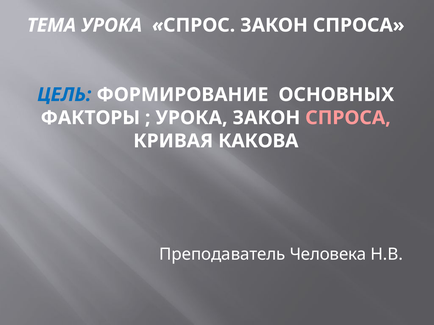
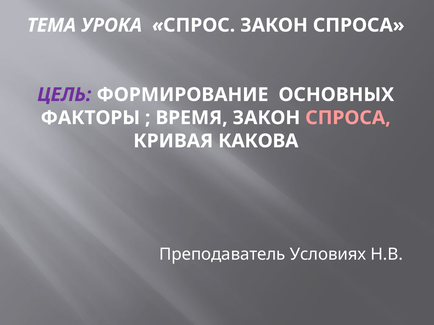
ЦЕЛЬ colour: blue -> purple (64, 95)
УРОКА: УРОКА -> ВРЕМЯ (192, 118)
Человека: Человека -> Условиях (328, 255)
